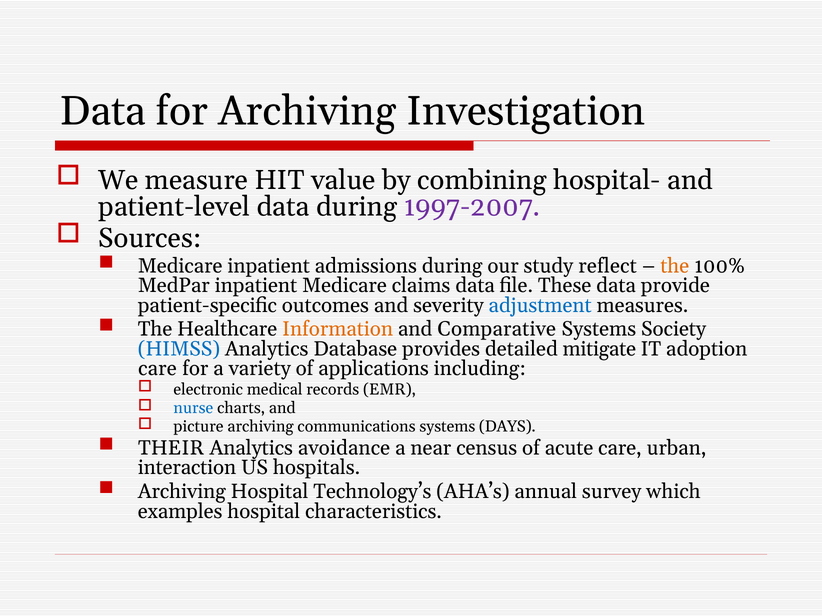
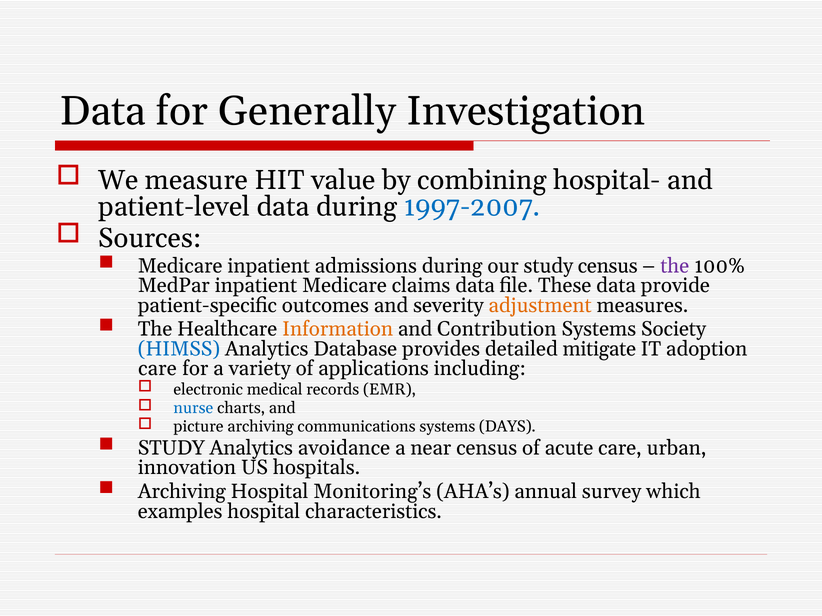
for Archiving: Archiving -> Generally (307, 111)
1997-2007 colour: purple -> blue (472, 207)
study reflect: reflect -> census (608, 266)
the colour: orange -> purple (675, 266)
adjustment colour: blue -> orange (540, 306)
Comparative: Comparative -> Contribution (497, 329)
THEIR: THEIR -> STUDY (171, 448)
interaction: interaction -> innovation (187, 468)
Technology’s: Technology’s -> Monitoring’s (372, 492)
